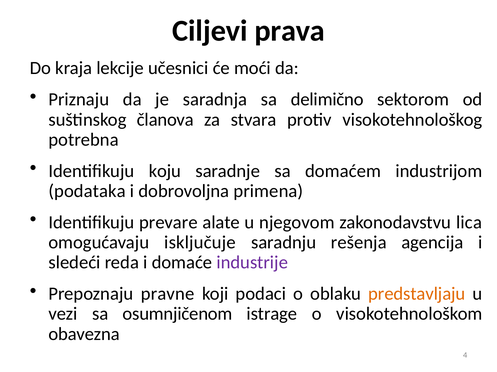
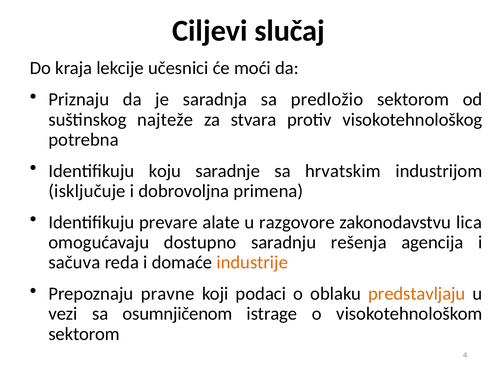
prava: prava -> slučaj (290, 31)
delimično: delimično -> predložio (327, 100)
članova: članova -> najteže (165, 120)
domaćem: domaćem -> hrvatskim (343, 171)
podataka: podataka -> isključuje (87, 191)
njegovom: njegovom -> razgovore (297, 223)
isključuje: isključuje -> dostupno (200, 243)
sledeći: sledeći -> sačuva (74, 263)
industrije colour: purple -> orange (252, 263)
obavezna: obavezna -> sektorom (84, 335)
